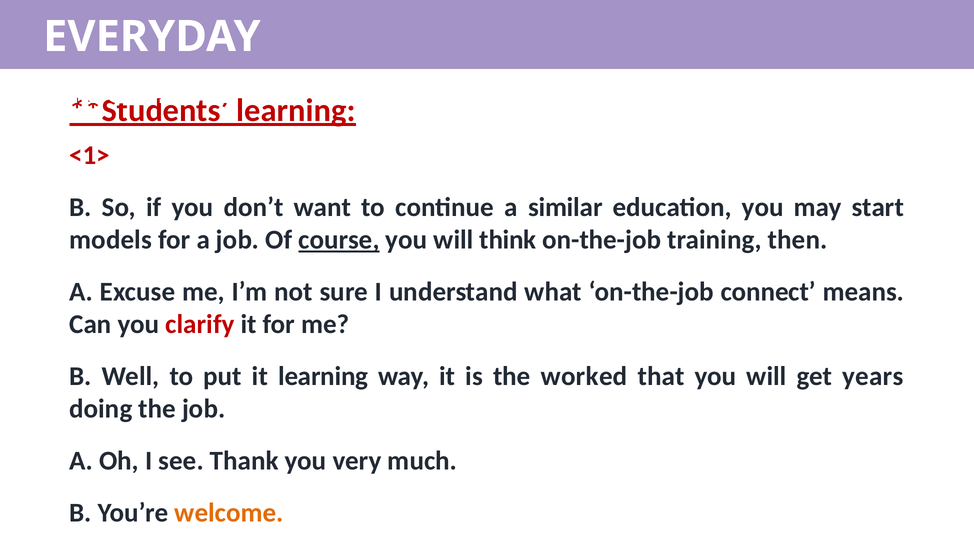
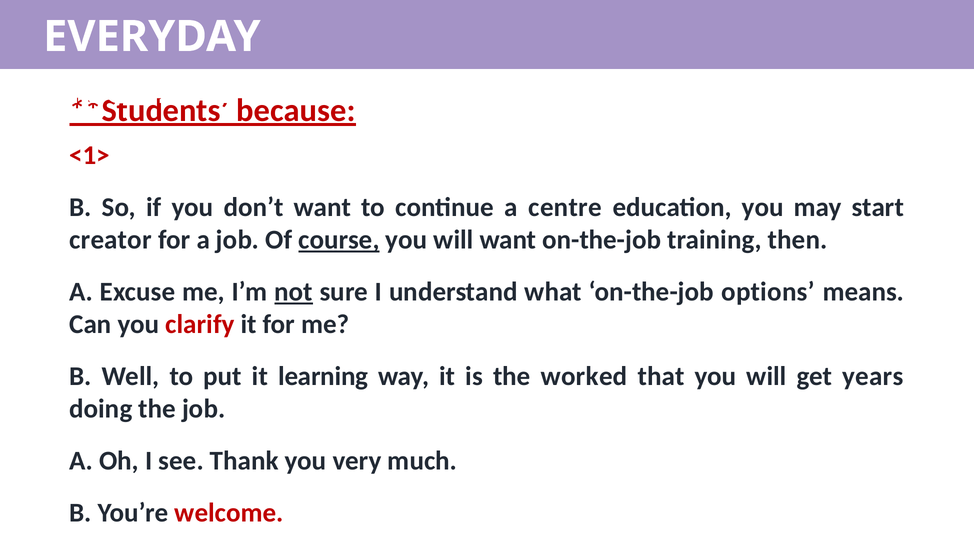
learning: learning -> because (296, 110)
similar: similar -> centre (565, 207)
models: models -> creator (111, 240)
will think: think -> want (508, 240)
not underline: none -> present (294, 292)
connect: connect -> options (768, 292)
welcome colour: orange -> red (229, 513)
